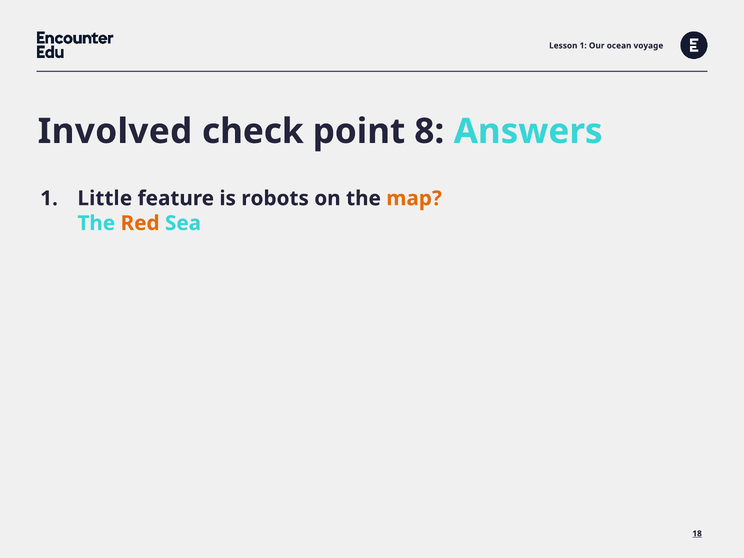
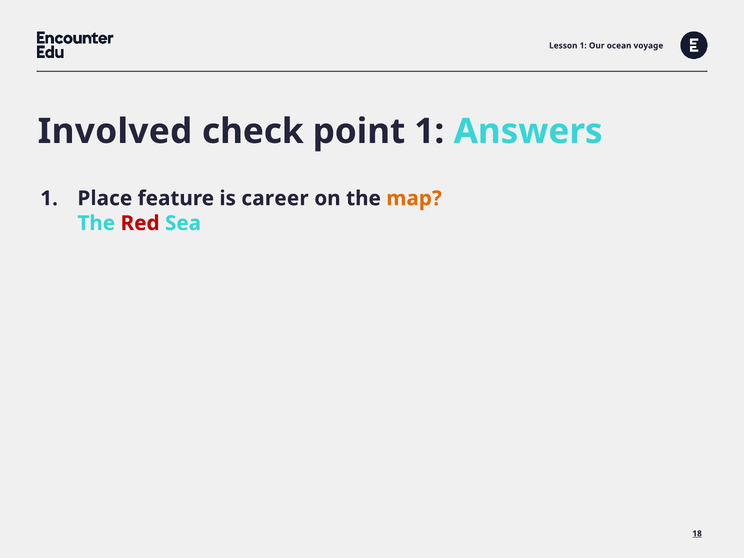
point 8: 8 -> 1 (429, 131)
Little: Little -> Place (105, 198)
robots: robots -> career (275, 198)
Red colour: orange -> red (140, 223)
